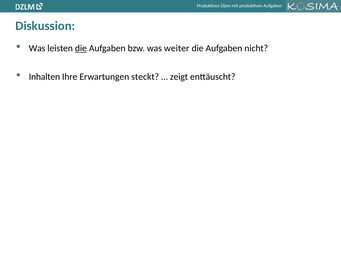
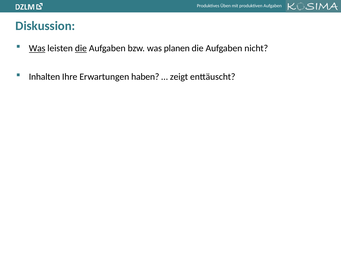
Was underline: none -> present (37, 48)
weiter: weiter -> planen (177, 48)
steckt: steckt -> haben (145, 77)
